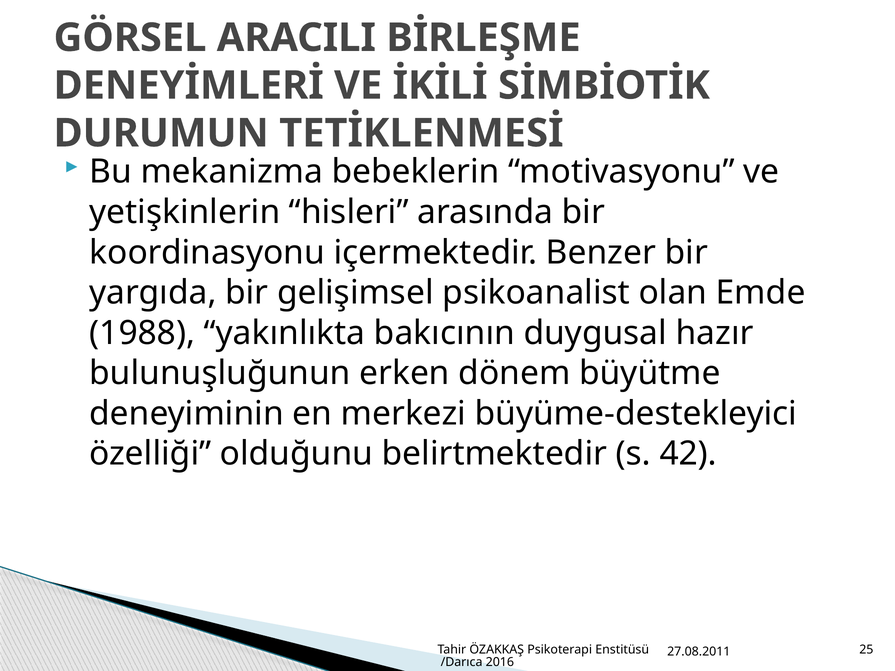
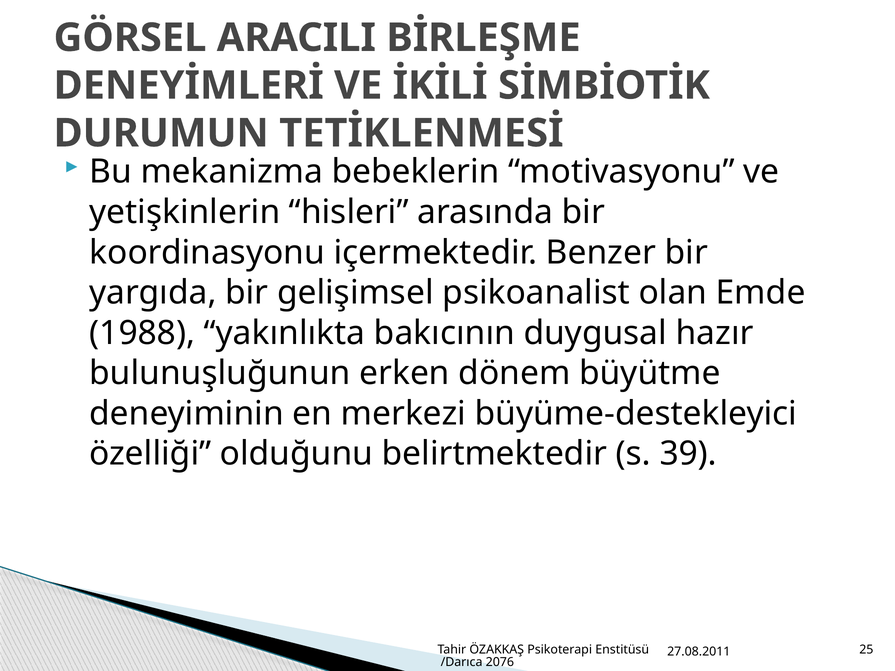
42: 42 -> 39 (688, 454)
2016: 2016 -> 2076 (500, 662)
